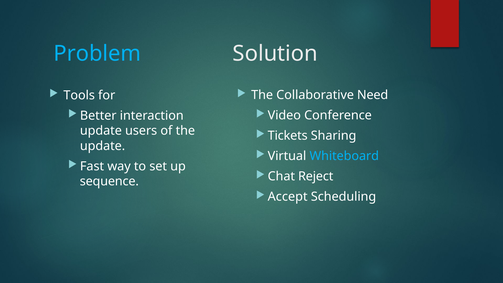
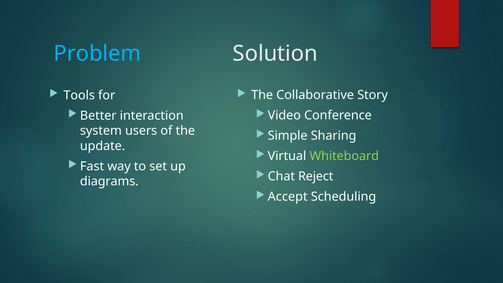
Need: Need -> Story (373, 95)
update: update -> system (101, 131)
Tickets: Tickets -> Simple (288, 136)
Whiteboard colour: light blue -> light green (344, 156)
sequence: sequence -> diagrams (109, 181)
